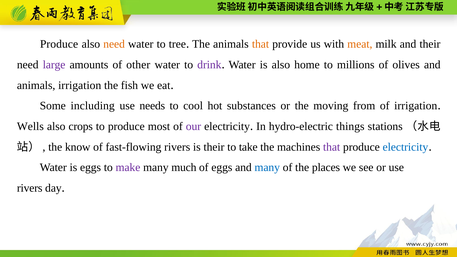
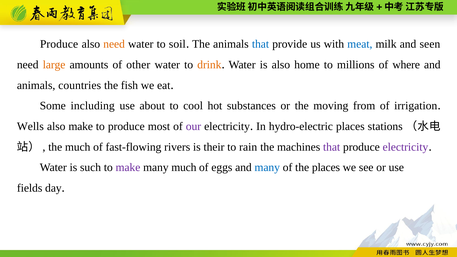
tree: tree -> soil (177, 44)
that colour: orange -> blue (260, 44)
meat colour: orange -> blue (360, 44)
and their: their -> seen (430, 44)
large colour: purple -> orange (54, 65)
drink colour: purple -> orange (209, 65)
olives: olives -> where (406, 65)
animals irrigation: irrigation -> countries (80, 85)
needs: needs -> about (152, 106)
also crops: crops -> make (81, 126)
hydro-electric things: things -> places (350, 126)
the know: know -> much (78, 147)
take: take -> rain (248, 147)
electricity colour: blue -> purple (405, 147)
is eggs: eggs -> such (91, 168)
rivers: rivers -> fields (30, 188)
